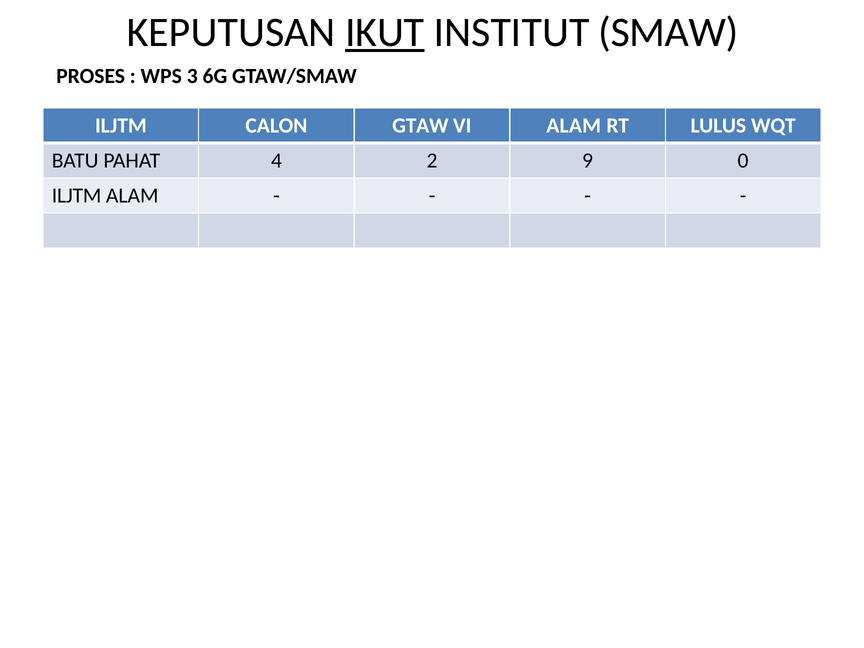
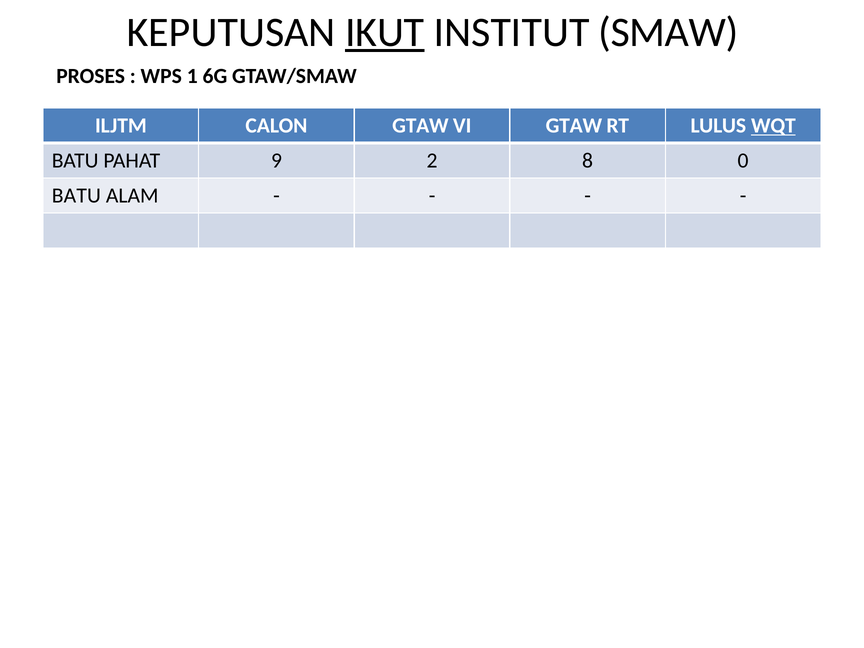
3: 3 -> 1 (192, 76)
VI ALAM: ALAM -> GTAW (574, 126)
WQT underline: none -> present (773, 126)
4: 4 -> 9 (276, 161)
9: 9 -> 8 (588, 161)
ILJTM: ILJTM -> BATU (76, 196)
